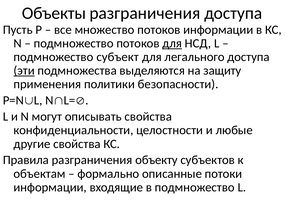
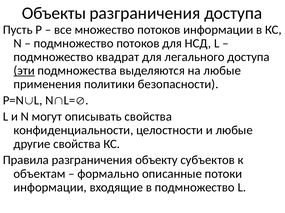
для underline: present -> none (172, 43)
субъект: субъект -> квадрат (118, 57)
на защиту: защиту -> любые (222, 71)
